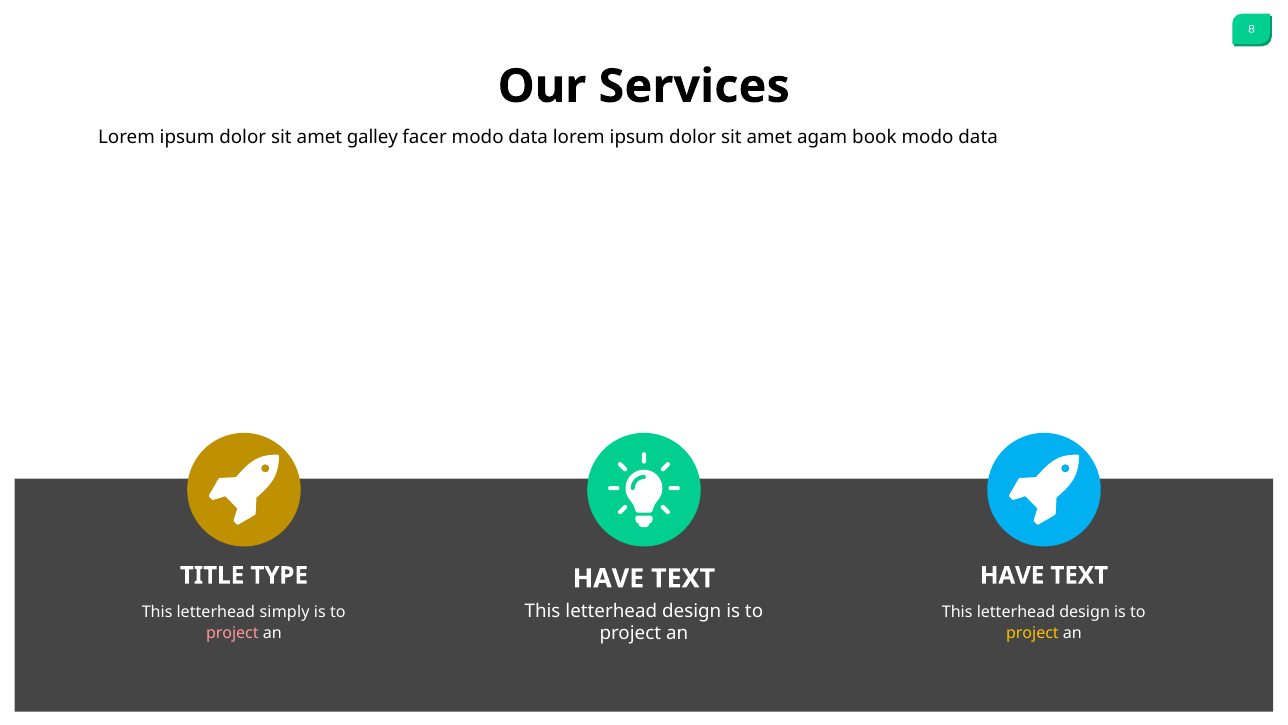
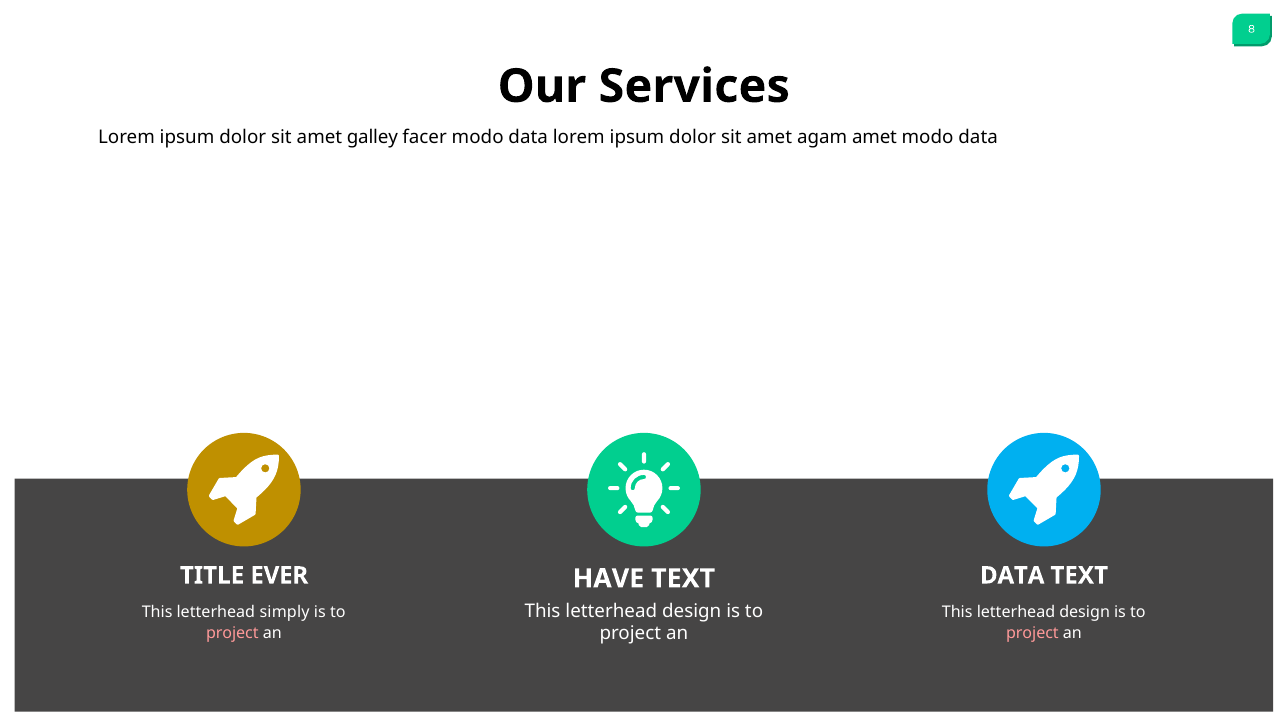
agam book: book -> amet (875, 137)
TYPE: TYPE -> EVER (279, 575)
HAVE: HAVE -> DATA (1012, 575)
project colour: yellow -> pink (1032, 633)
